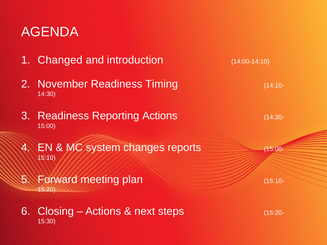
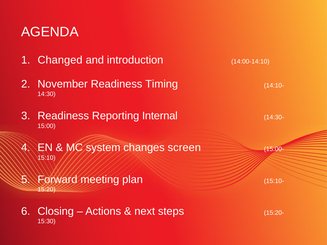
Reporting Actions: Actions -> Internal (160, 116)
reports: reports -> screen (184, 148)
